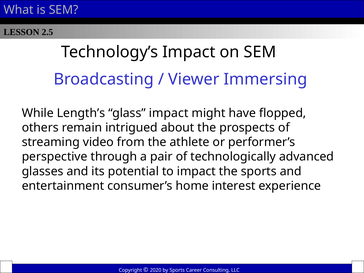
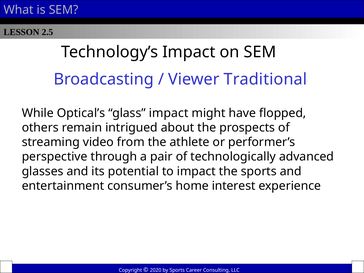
Immersing: Immersing -> Traditional (265, 79)
Length’s: Length’s -> Optical’s (81, 113)
